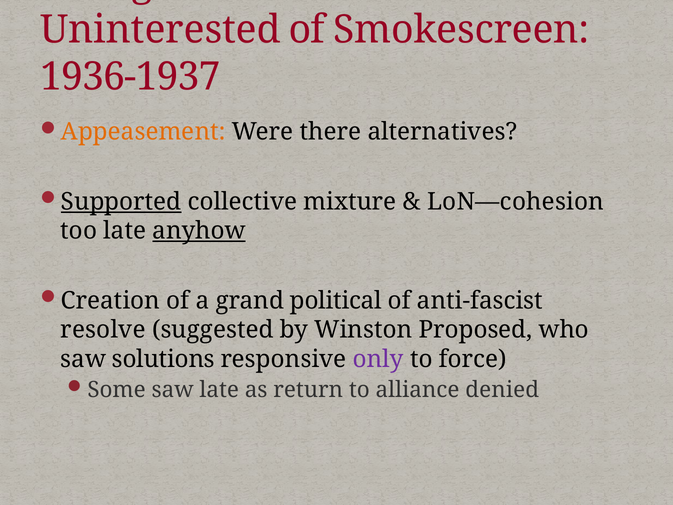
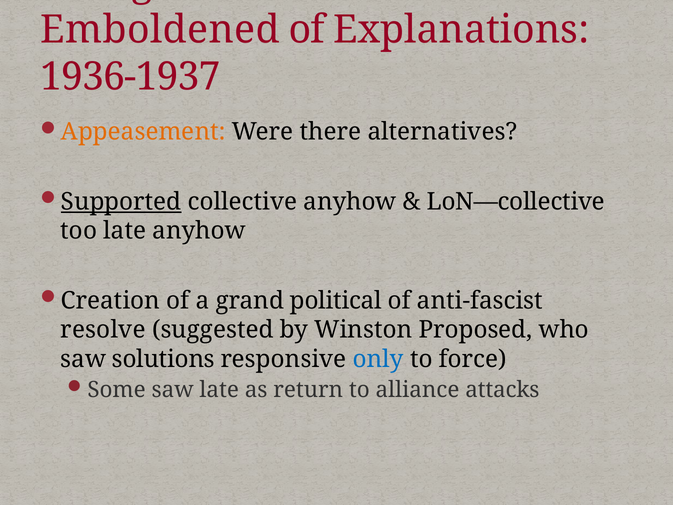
Uninterested: Uninterested -> Emboldened (160, 30)
Smokescreen: Smokescreen -> Explanations (461, 30)
collective mixture: mixture -> anyhow (350, 201)
LoN—cohesion: LoN—cohesion -> LoN—collective (516, 201)
anyhow underline: present -> none (199, 231)
only colour: purple -> blue (378, 359)
denied: denied -> attacks (502, 390)
